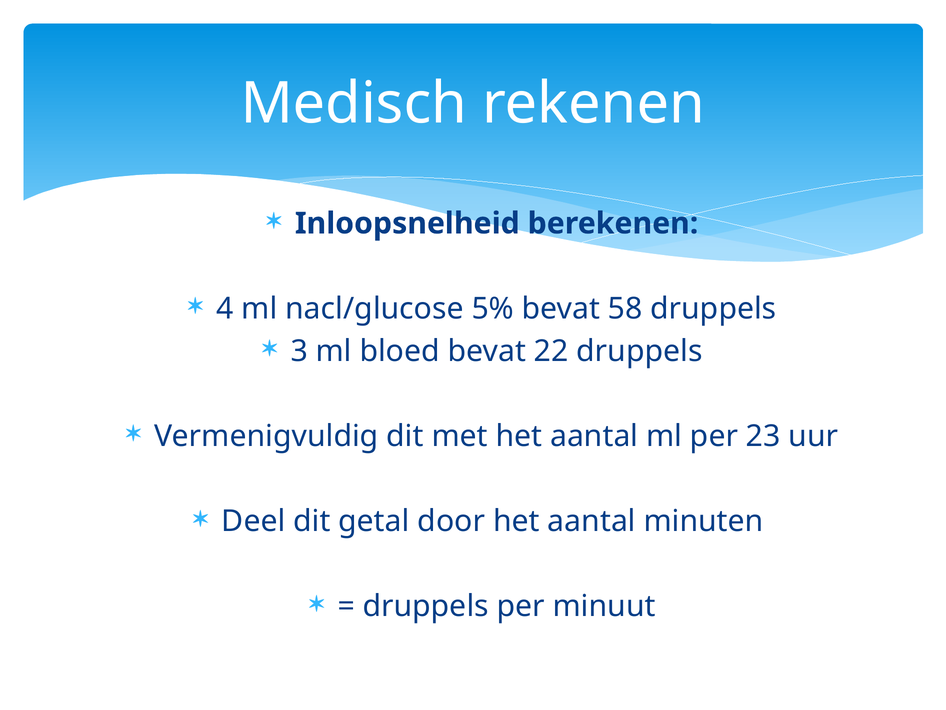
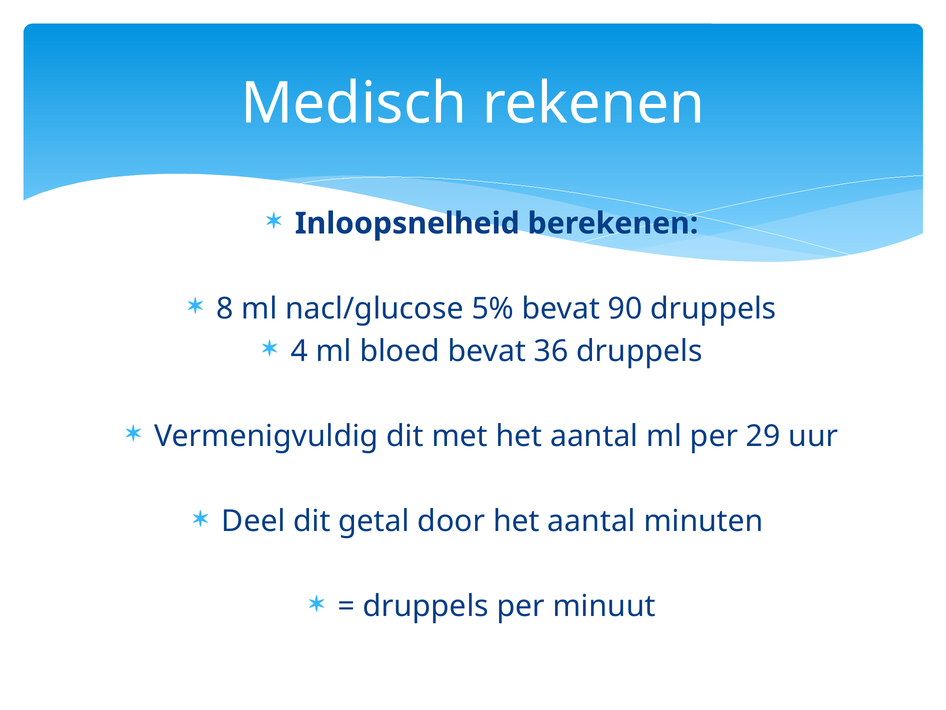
4: 4 -> 8 (225, 308)
58: 58 -> 90 (625, 308)
3: 3 -> 4 (299, 351)
22: 22 -> 36 (551, 351)
23: 23 -> 29 (763, 436)
